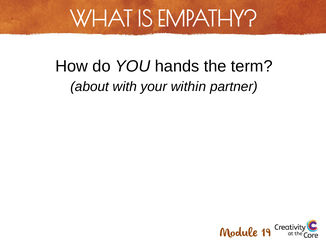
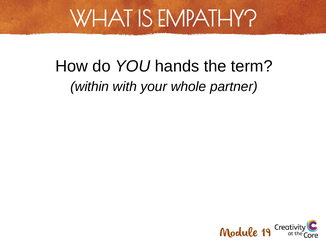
about: about -> within (90, 86)
within: within -> whole (189, 86)
